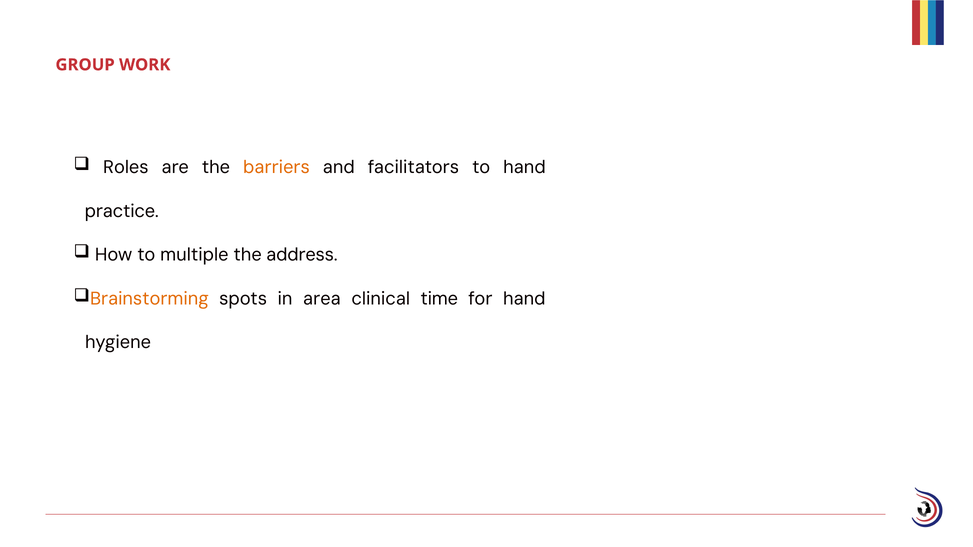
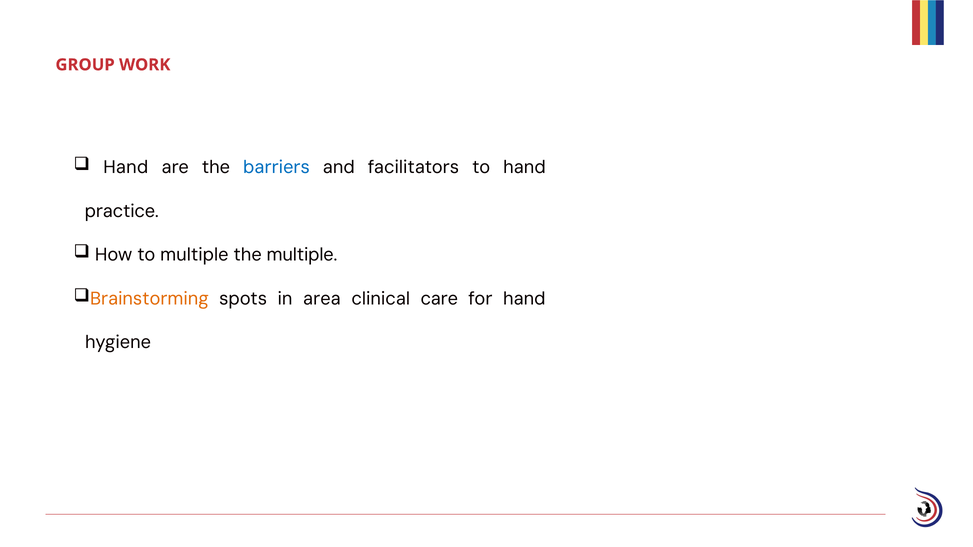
Roles: Roles -> Hand (126, 167)
barriers colour: orange -> blue (276, 167)
the address: address -> multiple (302, 255)
time: time -> care (439, 299)
